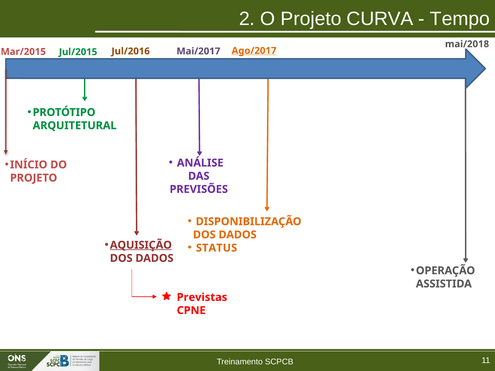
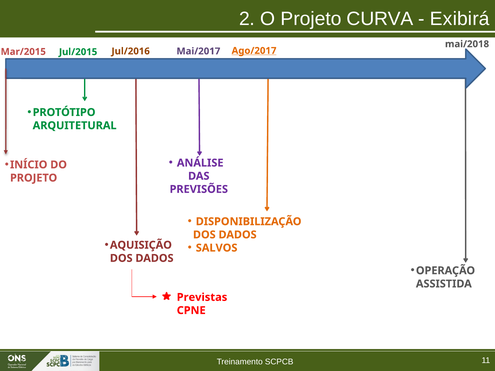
Tempo: Tempo -> Exibirá (460, 19)
AQUISIÇÃO underline: present -> none (141, 245)
STATUS: STATUS -> SALVOS (217, 248)
